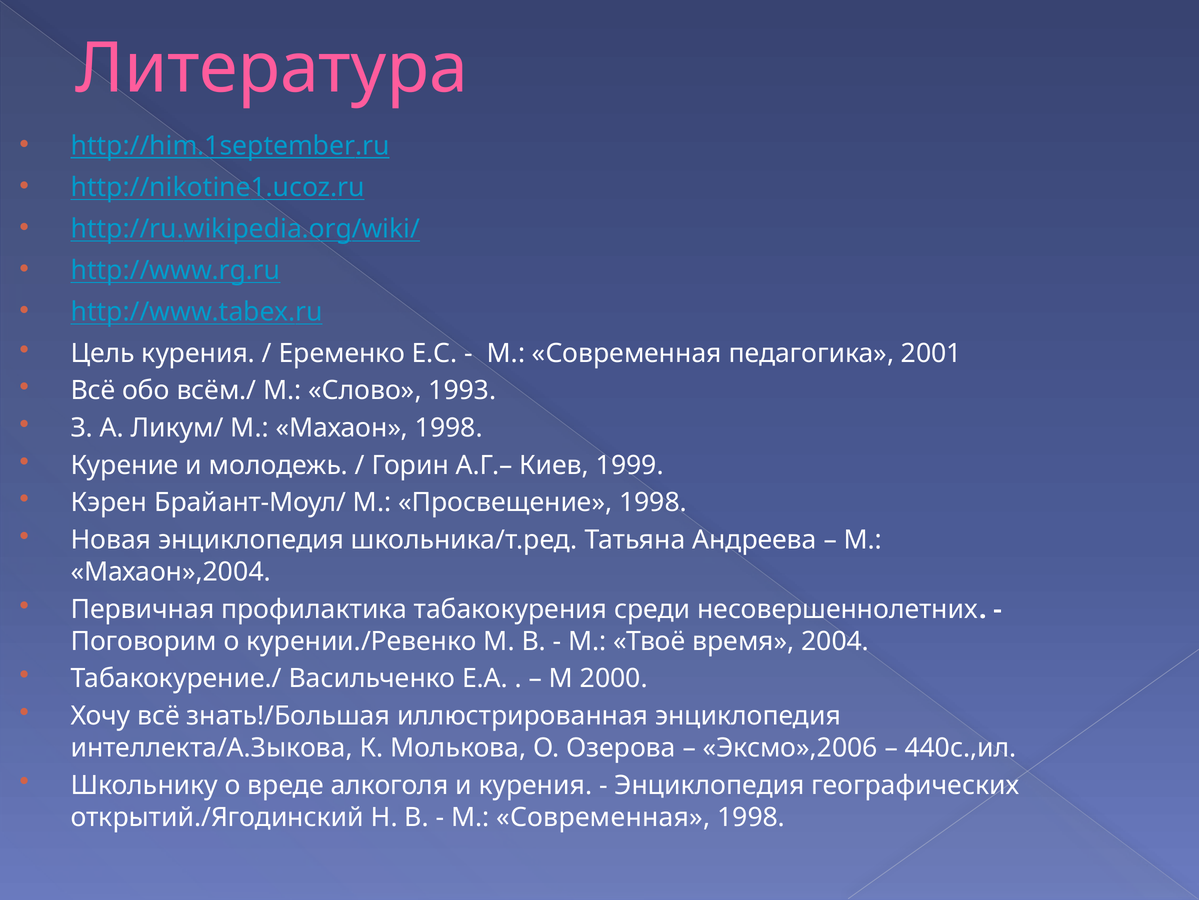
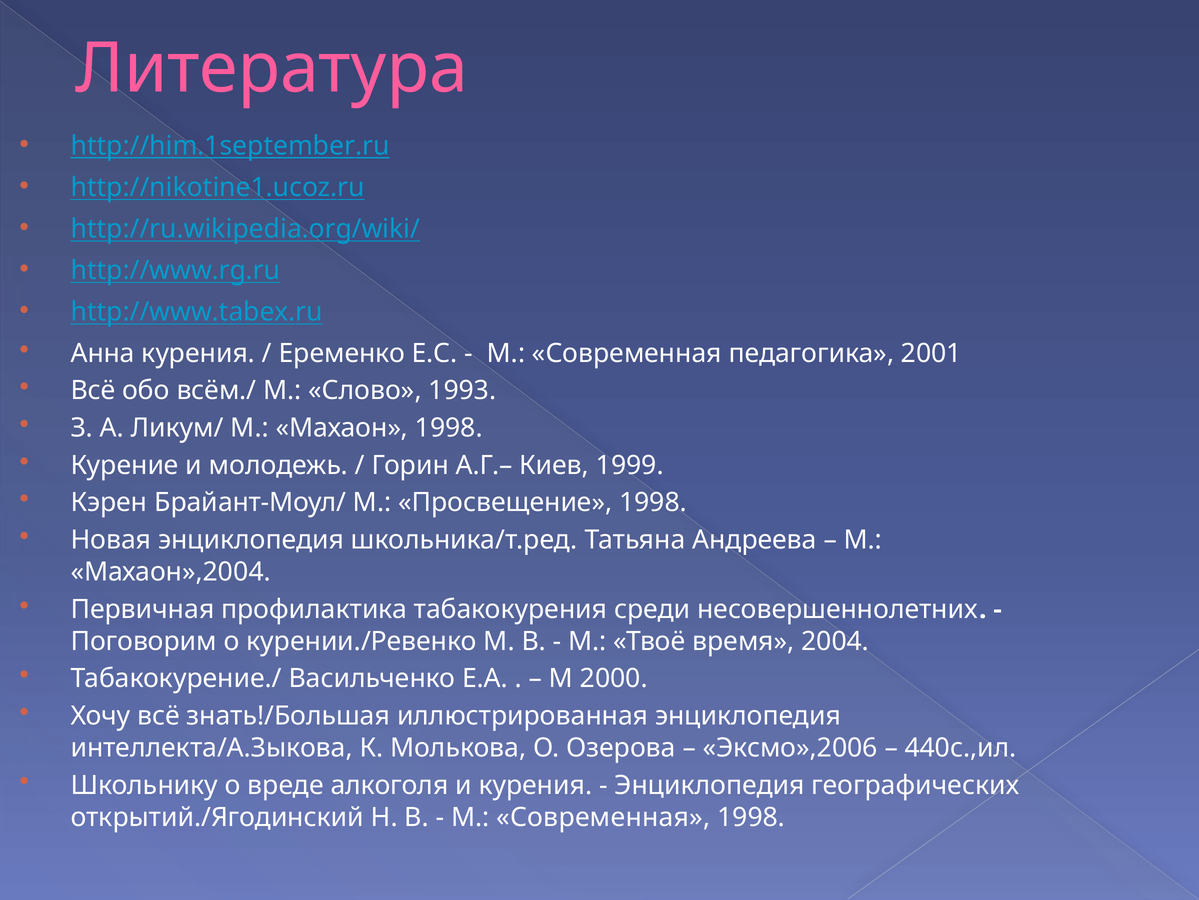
Цель: Цель -> Анна (103, 353)
